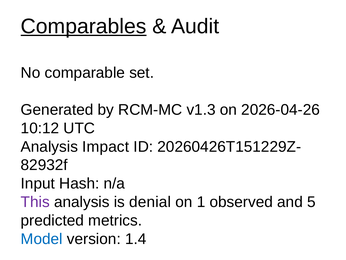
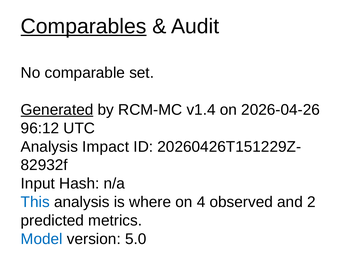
Generated underline: none -> present (57, 109)
v1.3: v1.3 -> v1.4 (201, 109)
10:12: 10:12 -> 96:12 (40, 128)
This colour: purple -> blue (35, 202)
denial: denial -> where (150, 202)
1: 1 -> 4 (201, 202)
5: 5 -> 2 (311, 202)
1.4: 1.4 -> 5.0 (136, 239)
